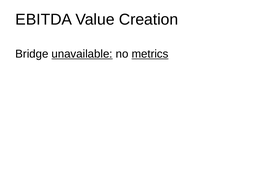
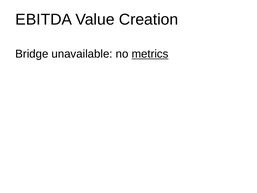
unavailable underline: present -> none (82, 54)
